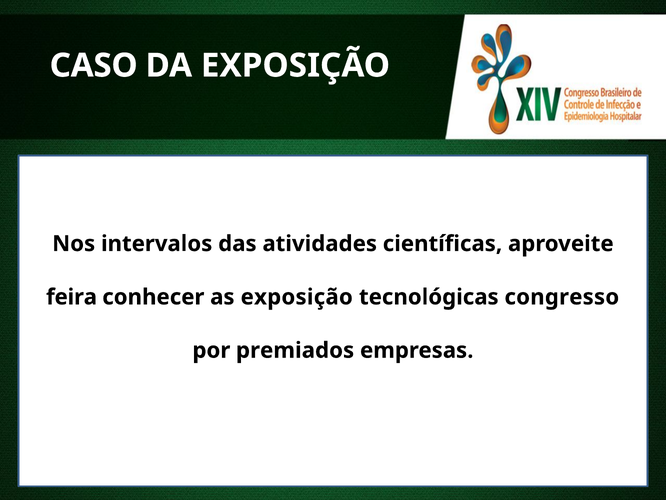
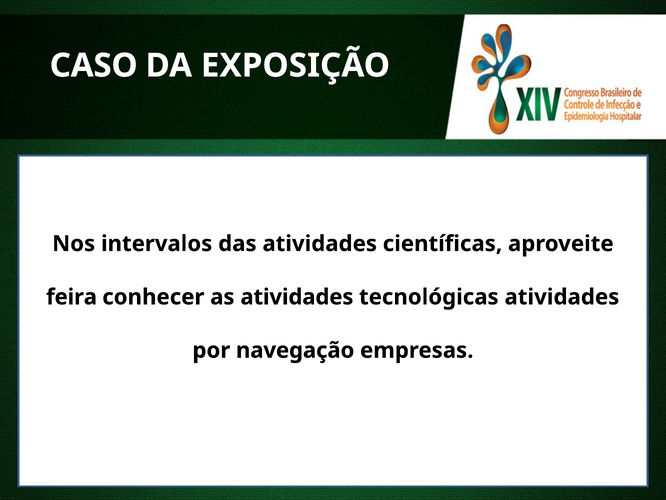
as exposição: exposição -> atividades (297, 297)
tecnológicas congresso: congresso -> atividades (562, 297)
premiados: premiados -> navegação (295, 350)
